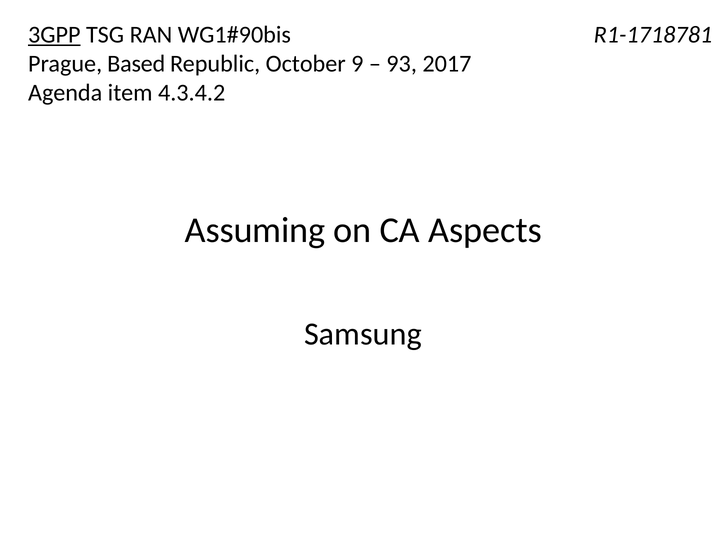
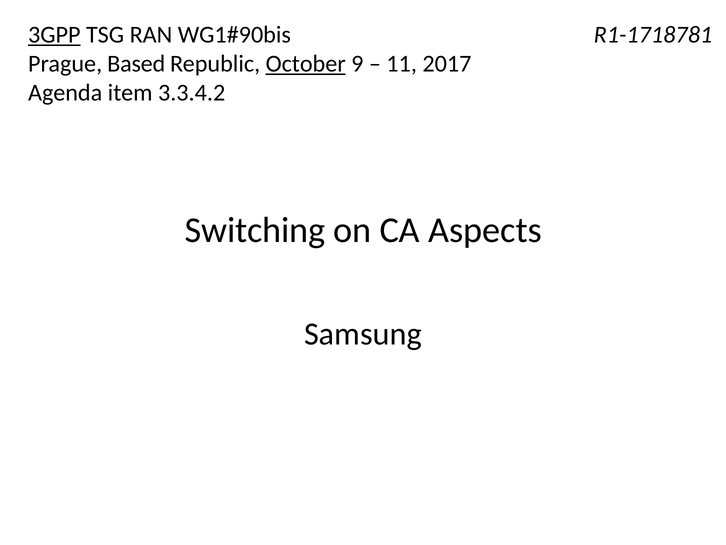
October underline: none -> present (306, 64)
93: 93 -> 11 (402, 64)
4.3.4.2: 4.3.4.2 -> 3.3.4.2 (192, 93)
Assuming: Assuming -> Switching (255, 230)
